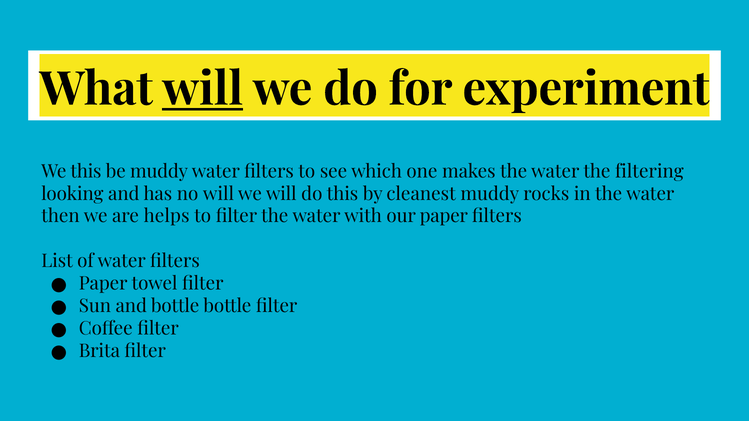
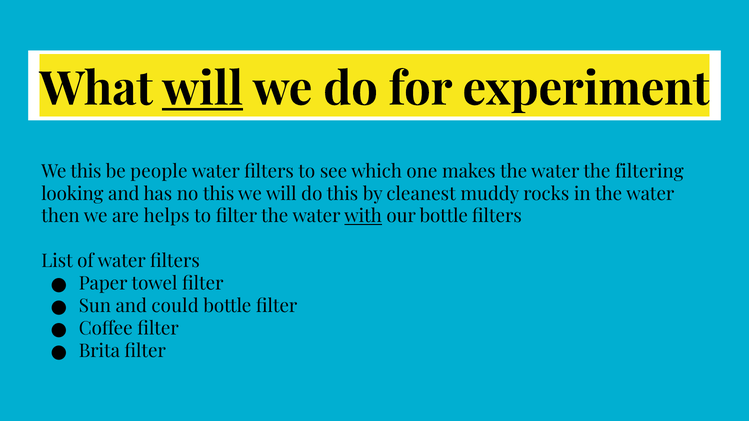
be muddy: muddy -> people (159, 172)
no will: will -> this (219, 194)
with underline: none -> present (363, 216)
our paper: paper -> bottle (444, 216)
and bottle: bottle -> could (175, 306)
